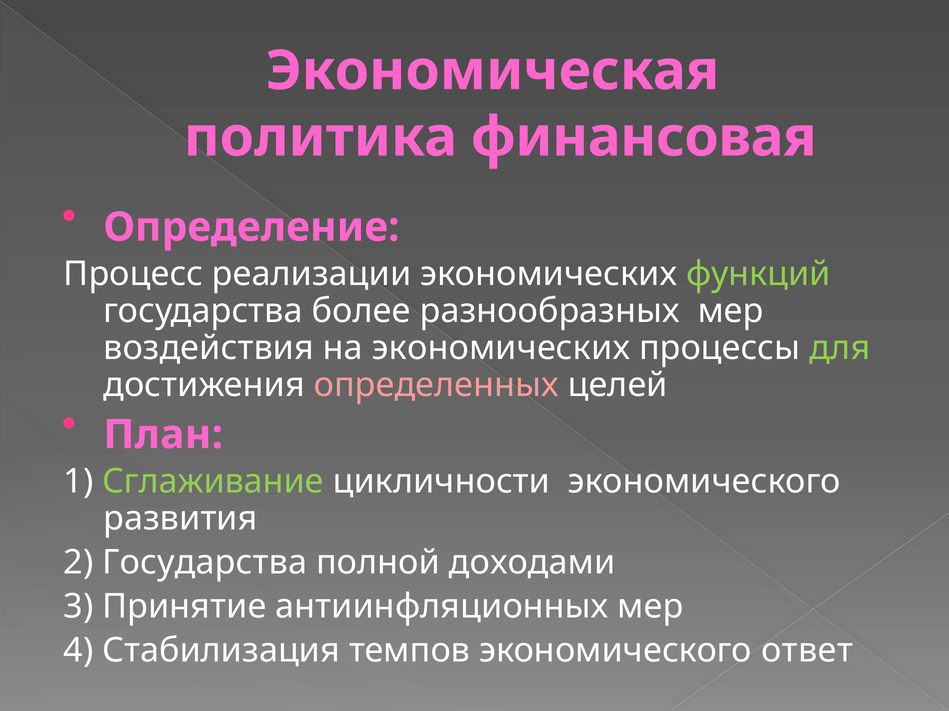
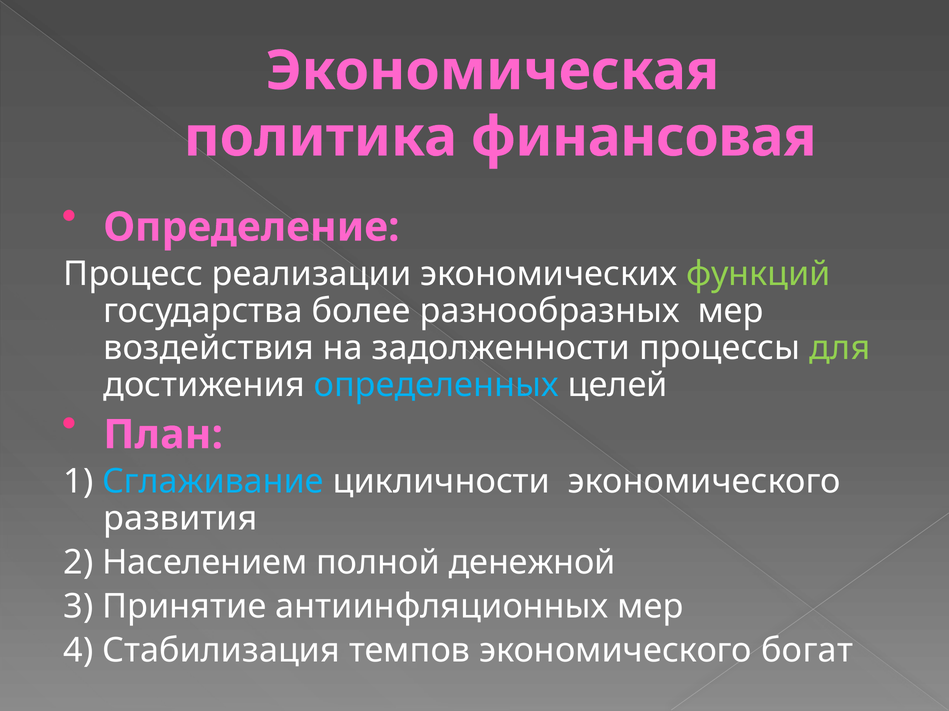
на экономических: экономических -> задолженности (501, 348)
определенных colour: pink -> light blue (436, 385)
Сглаживание colour: light green -> light blue (213, 482)
2 Государства: Государства -> Населением (205, 563)
доходами: доходами -> денежной (532, 563)
ответ: ответ -> богат (807, 651)
